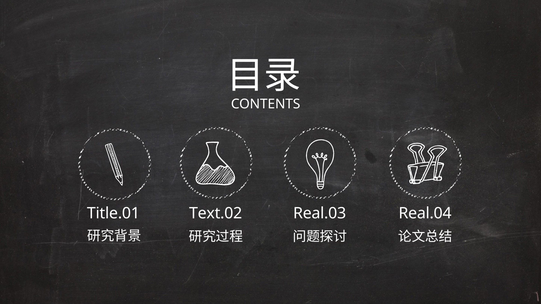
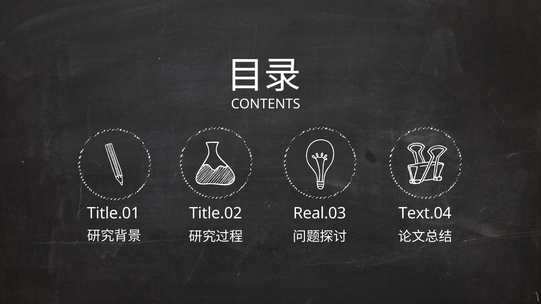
Text.02: Text.02 -> Title.02 (216, 213)
Real.04: Real.04 -> Text.04 (425, 214)
